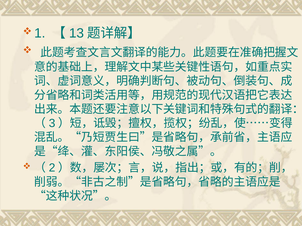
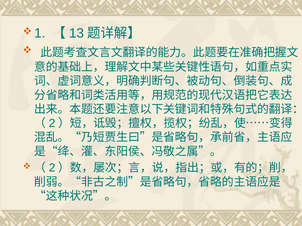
3: 3 -> 2 (52, 124)
